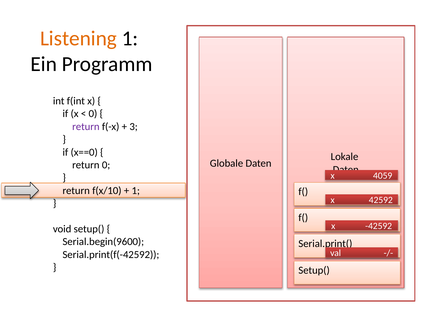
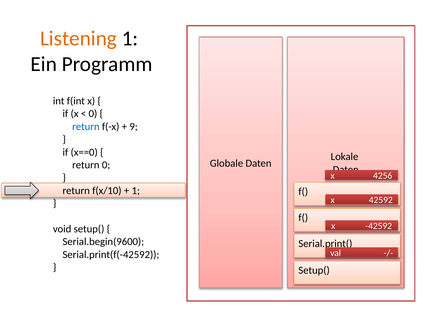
return colour: purple -> blue (86, 127)
3: 3 -> 9 (134, 127)
4059: 4059 -> 4256 (383, 176)
